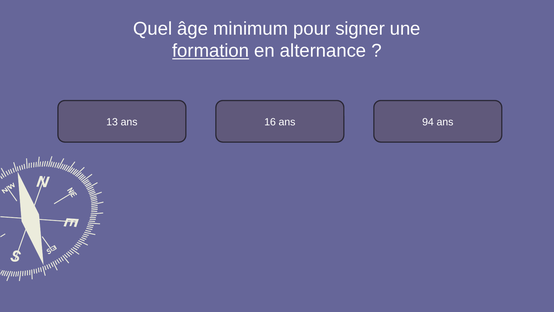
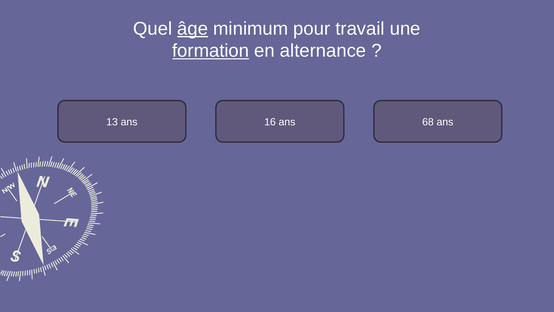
âge underline: none -> present (193, 29)
signer: signer -> travail (360, 29)
94: 94 -> 68 (428, 122)
